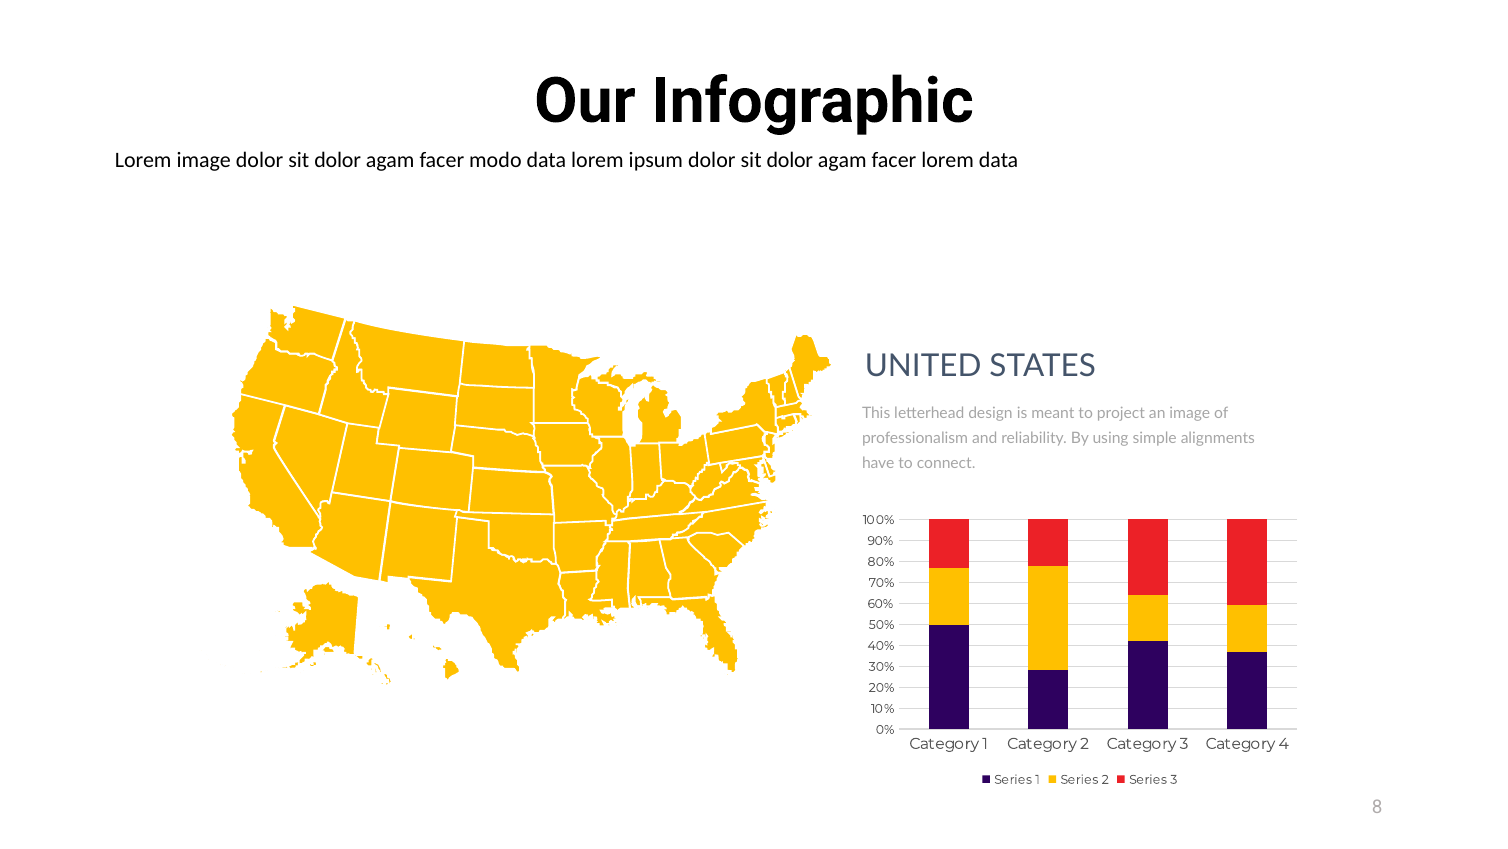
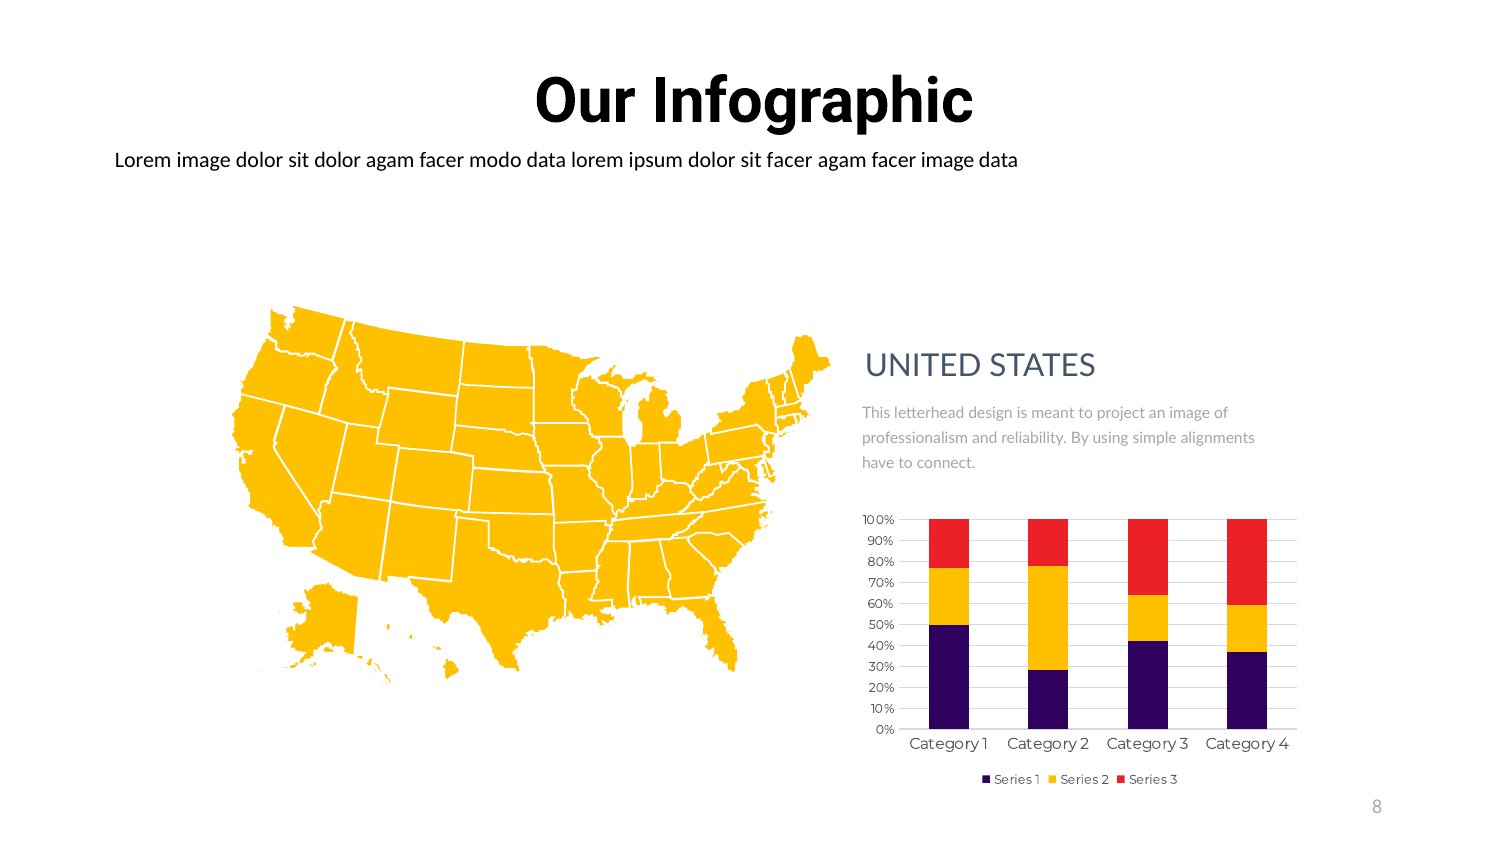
ipsum dolor sit dolor: dolor -> facer (790, 160)
facer lorem: lorem -> image (948, 160)
